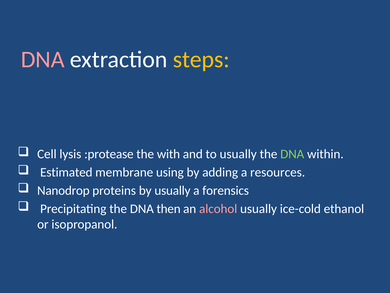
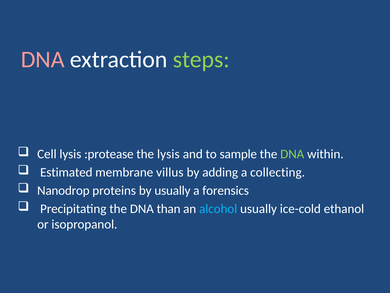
steps colour: yellow -> light green (201, 59)
the with: with -> lysis (168, 154)
to usually: usually -> sample (238, 154)
using: using -> villus (170, 172)
resources: resources -> collecting (278, 172)
then: then -> than (169, 208)
alcohol colour: pink -> light blue (218, 208)
